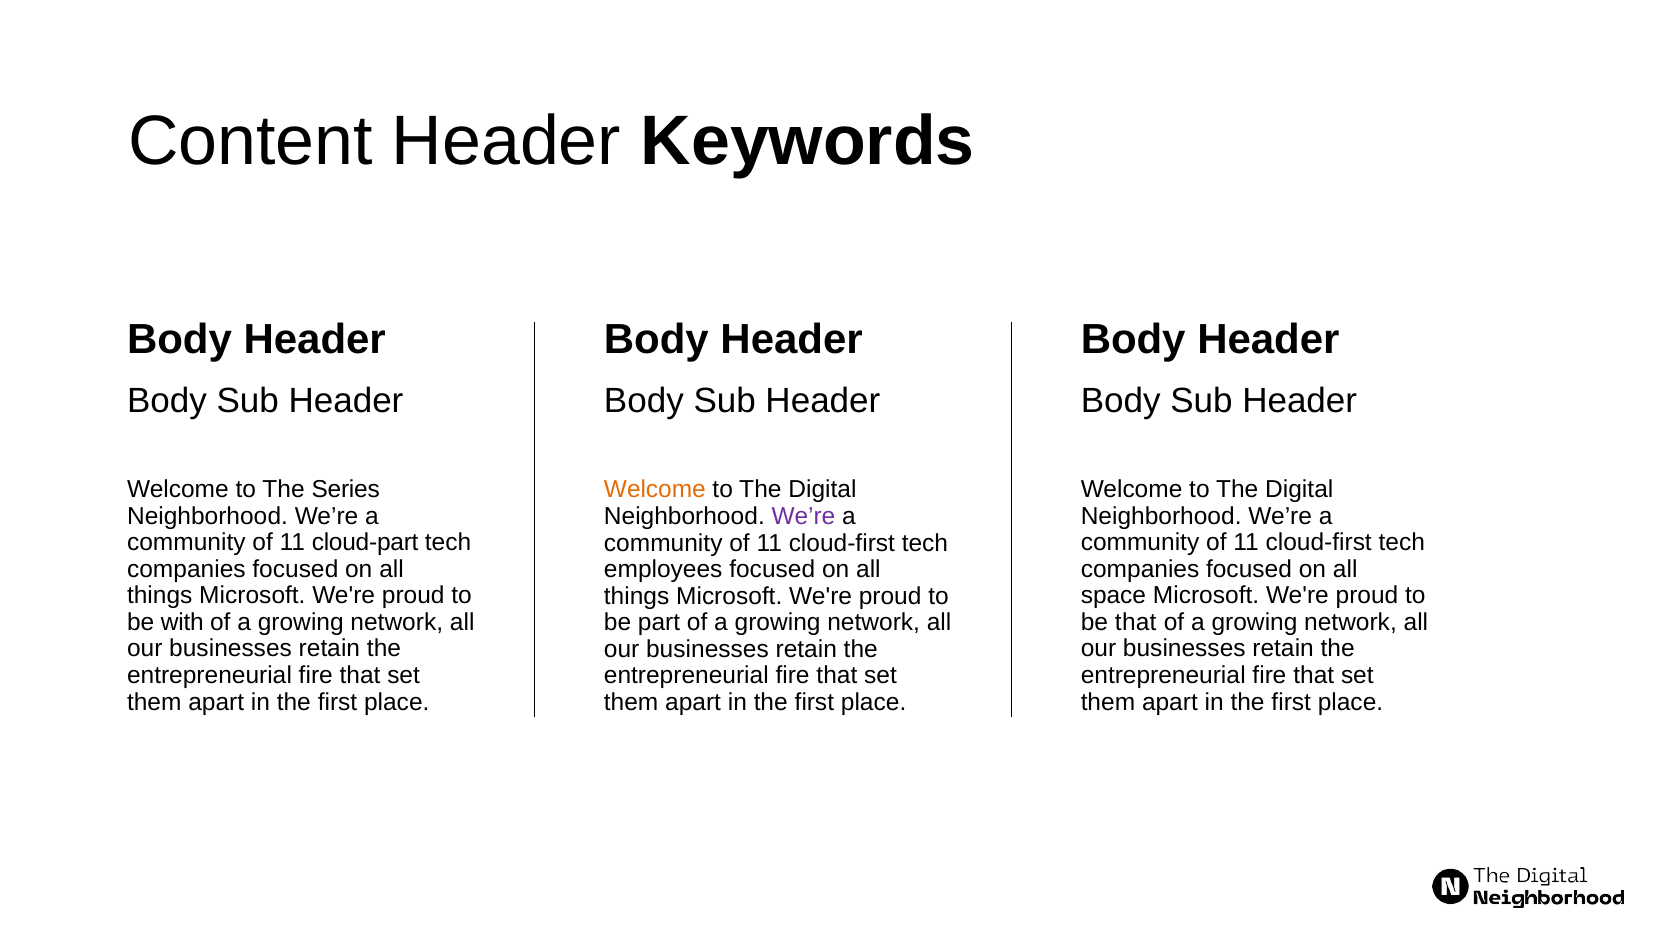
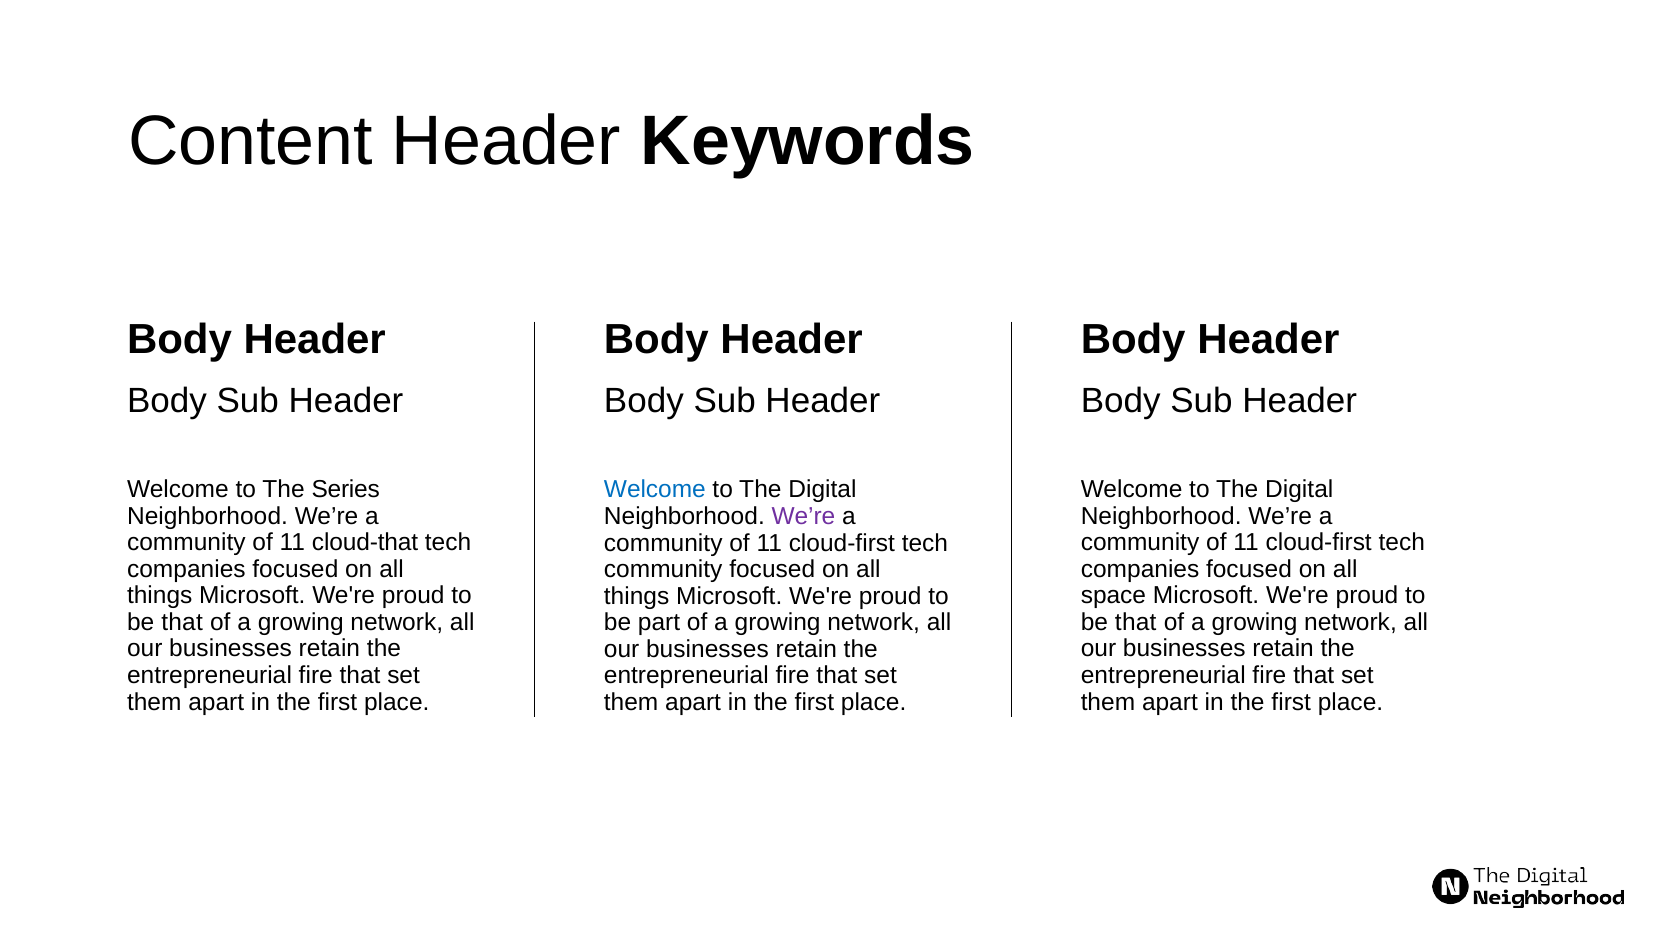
Welcome colour: orange -> blue (655, 490)
cloud-part: cloud-part -> cloud-that (365, 542)
employees: employees -> community (663, 569)
with: with -> that (182, 622)
